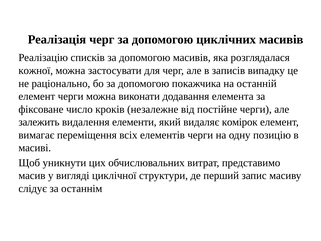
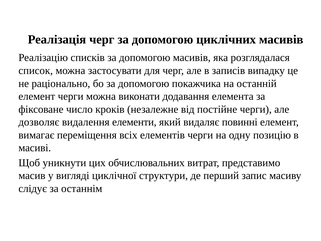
кожної: кожної -> список (36, 71)
залежить: залежить -> дозволяє (39, 122)
комірок: комірок -> повинні (240, 122)
